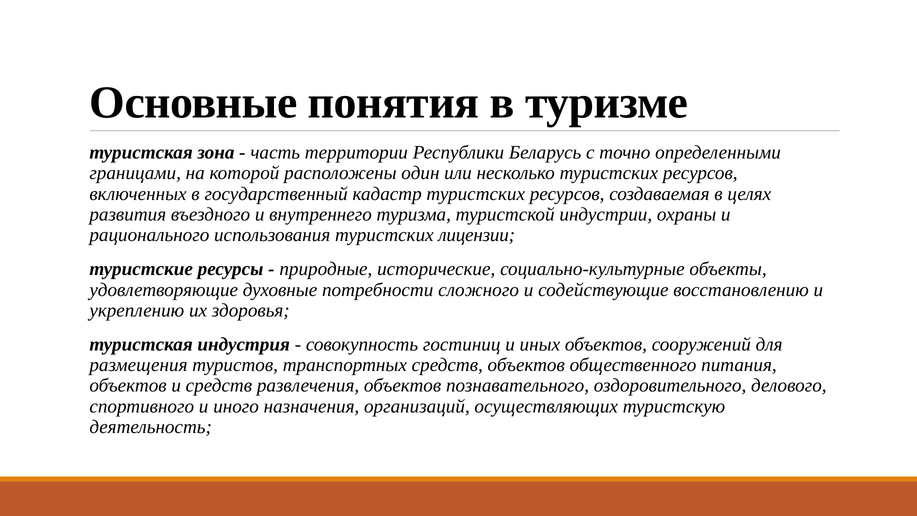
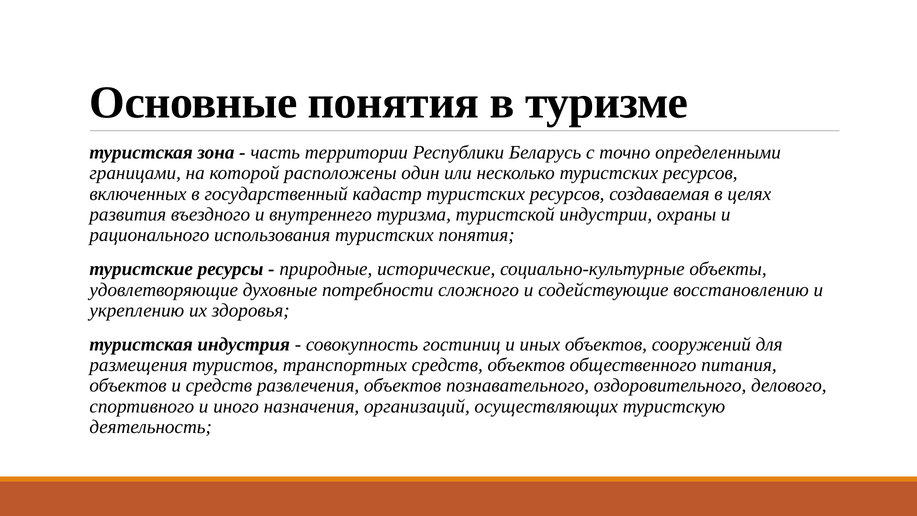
туристских лицензии: лицензии -> понятия (477, 235)
